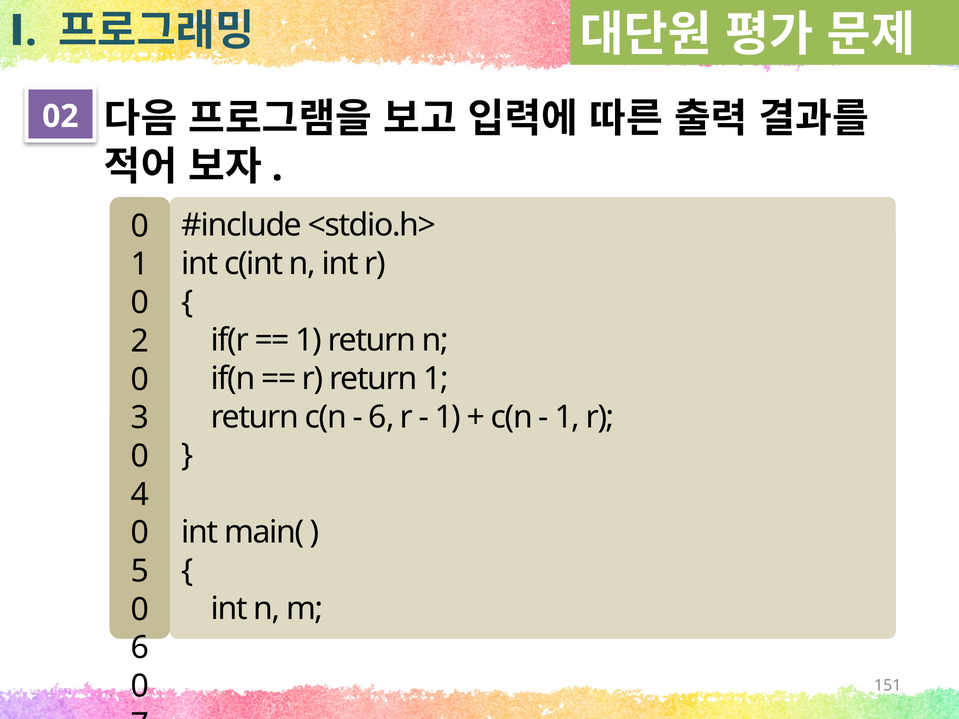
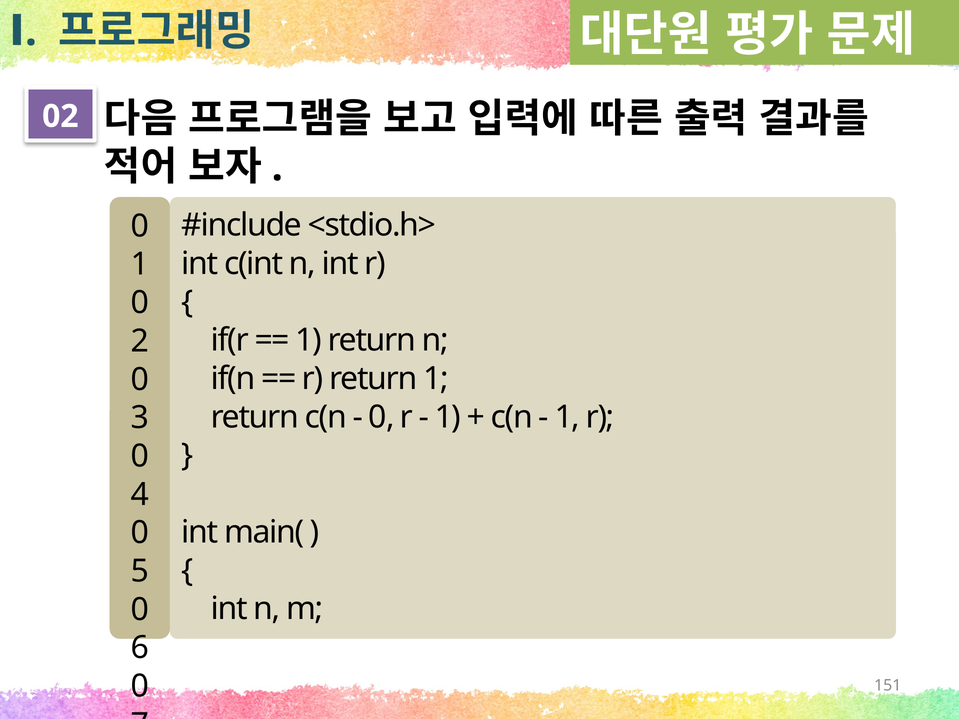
6: 6 -> 0 (381, 417)
